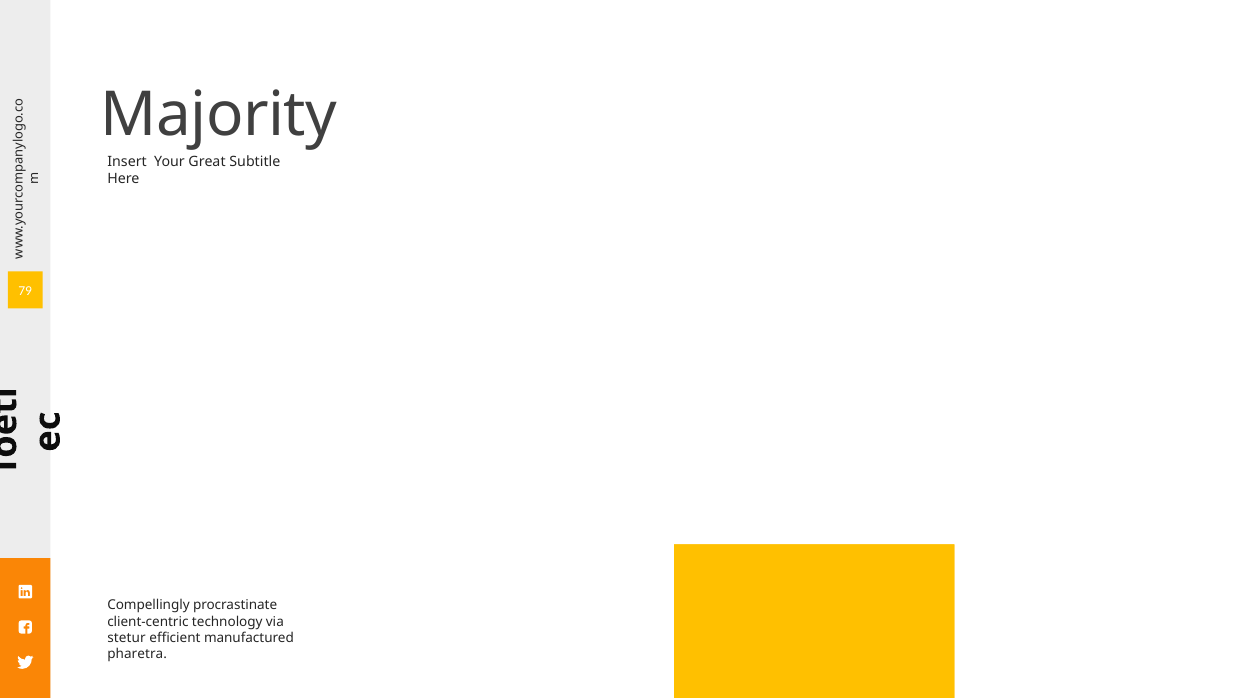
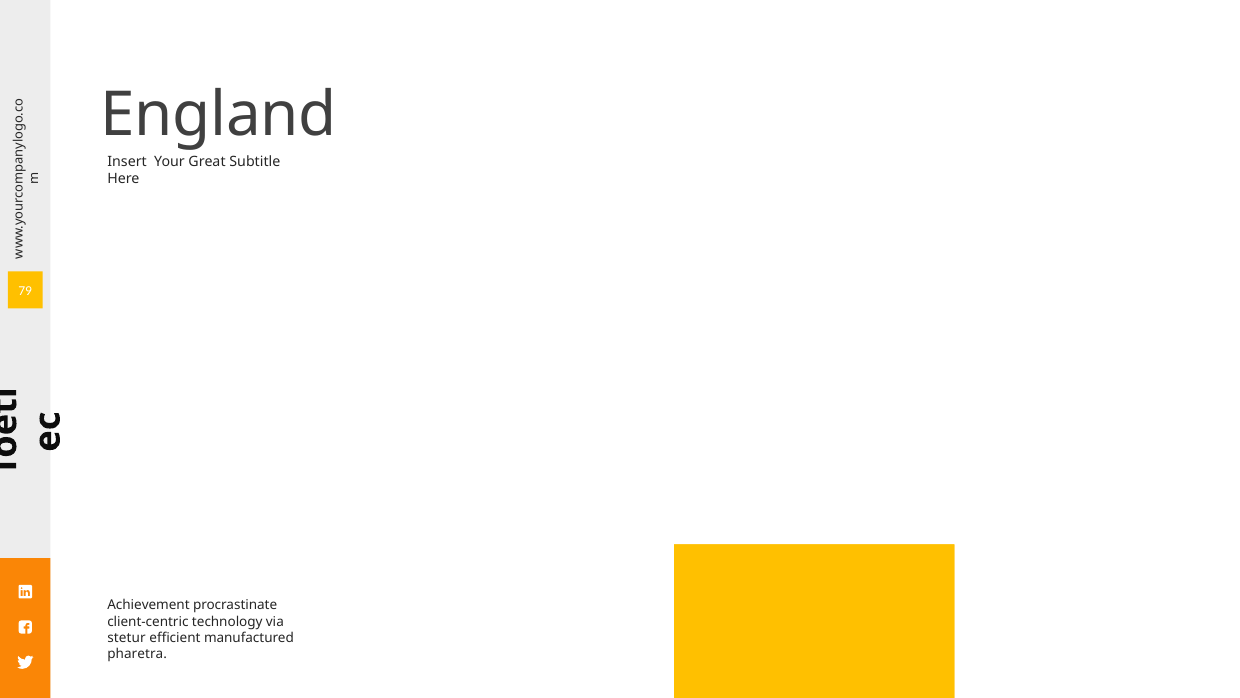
Majority: Majority -> England (219, 115)
Compellingly: Compellingly -> Achievement (148, 605)
